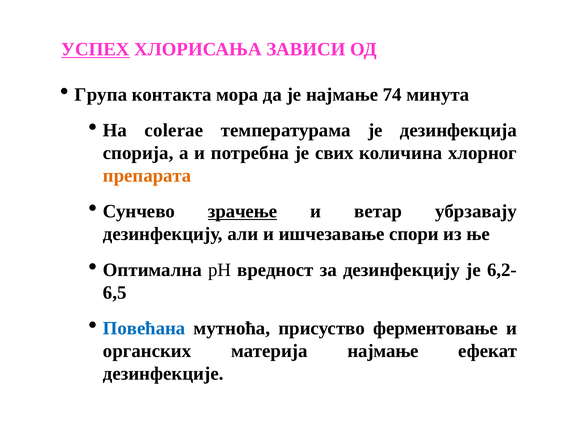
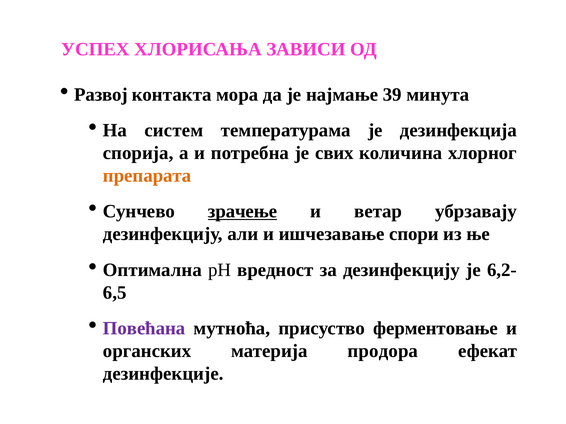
УСПЕХ underline: present -> none (95, 49)
Група: Група -> Развој (101, 95)
74: 74 -> 39 (392, 95)
colerae: colerae -> систем (174, 131)
Повећана colour: blue -> purple (144, 329)
материја најмање: најмање -> продора (383, 351)
